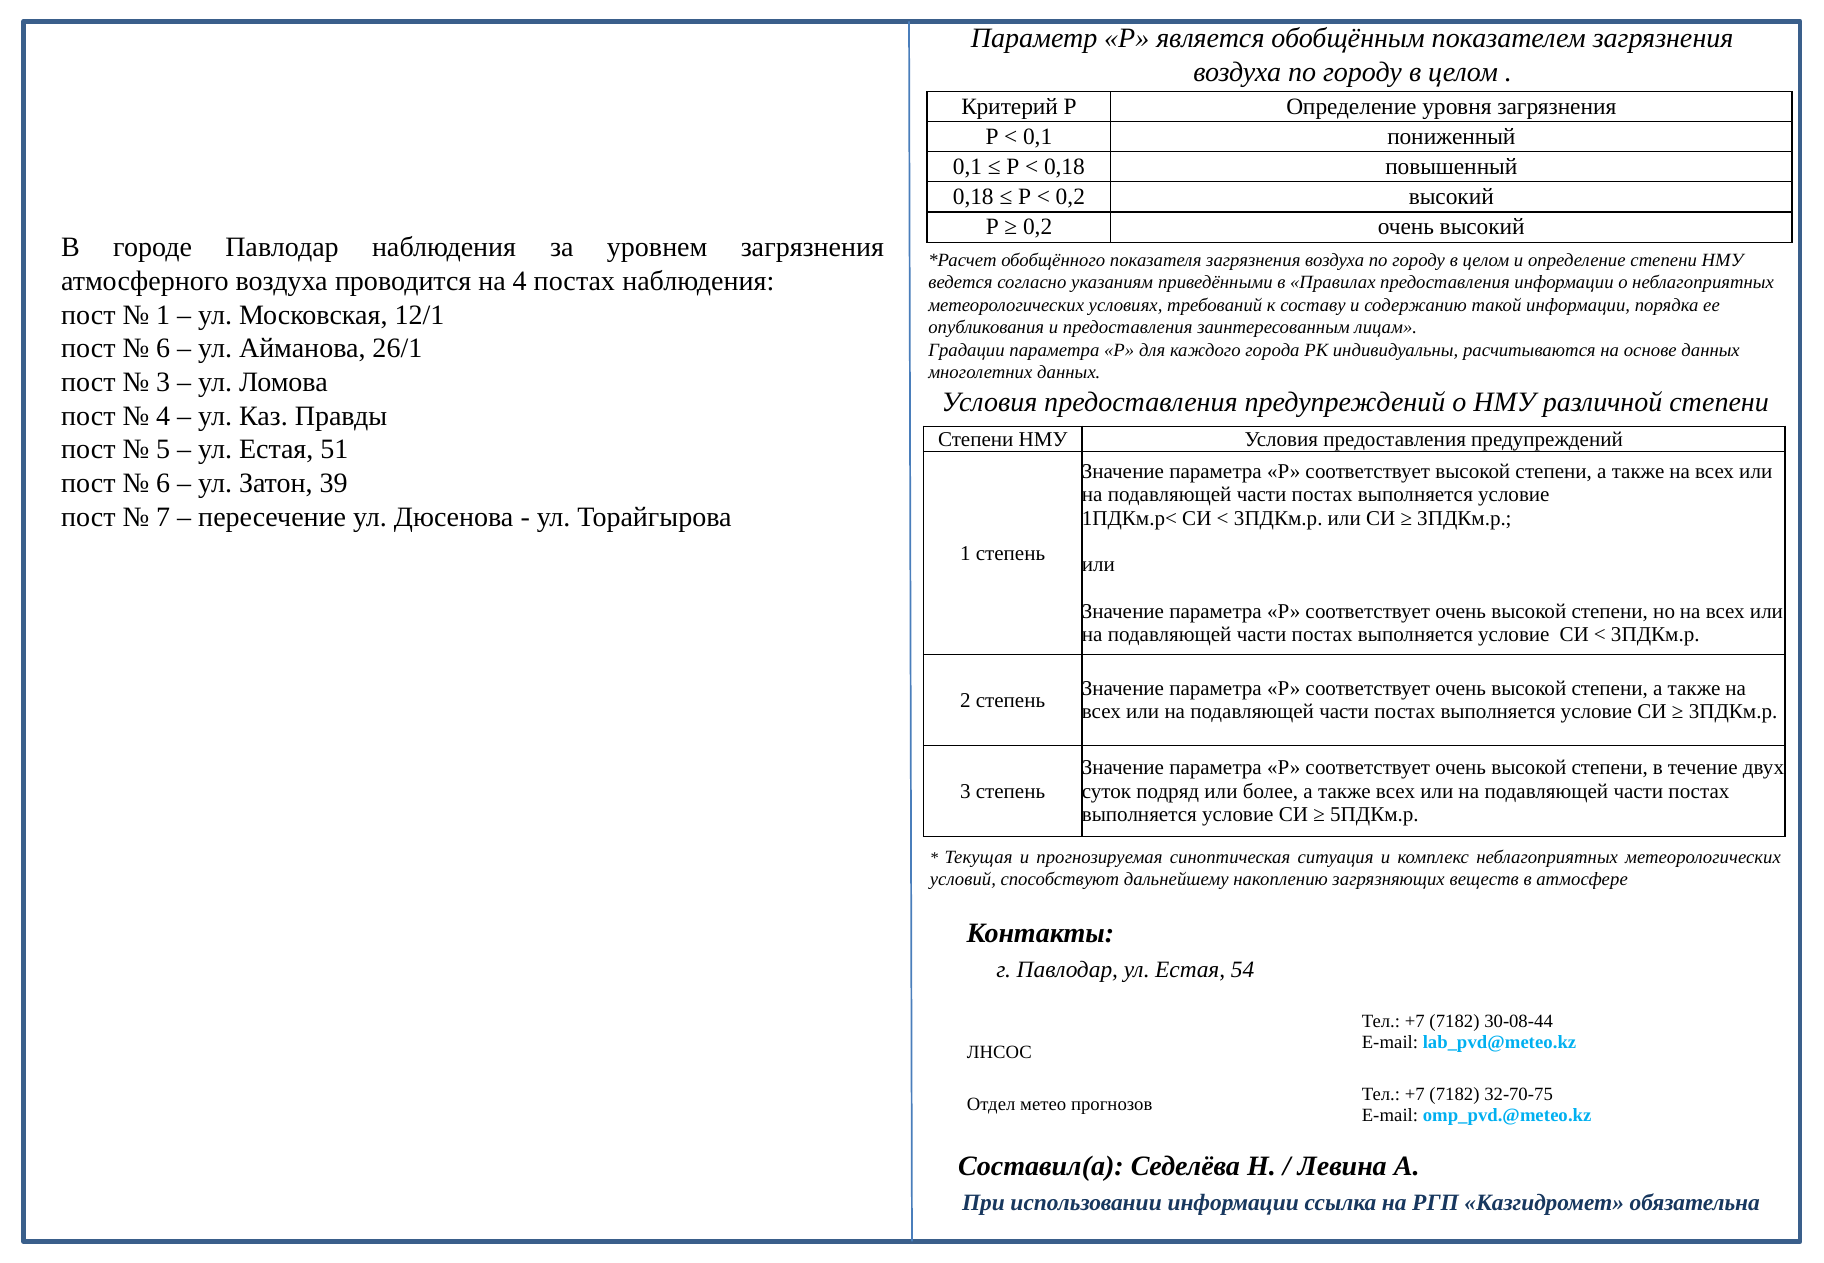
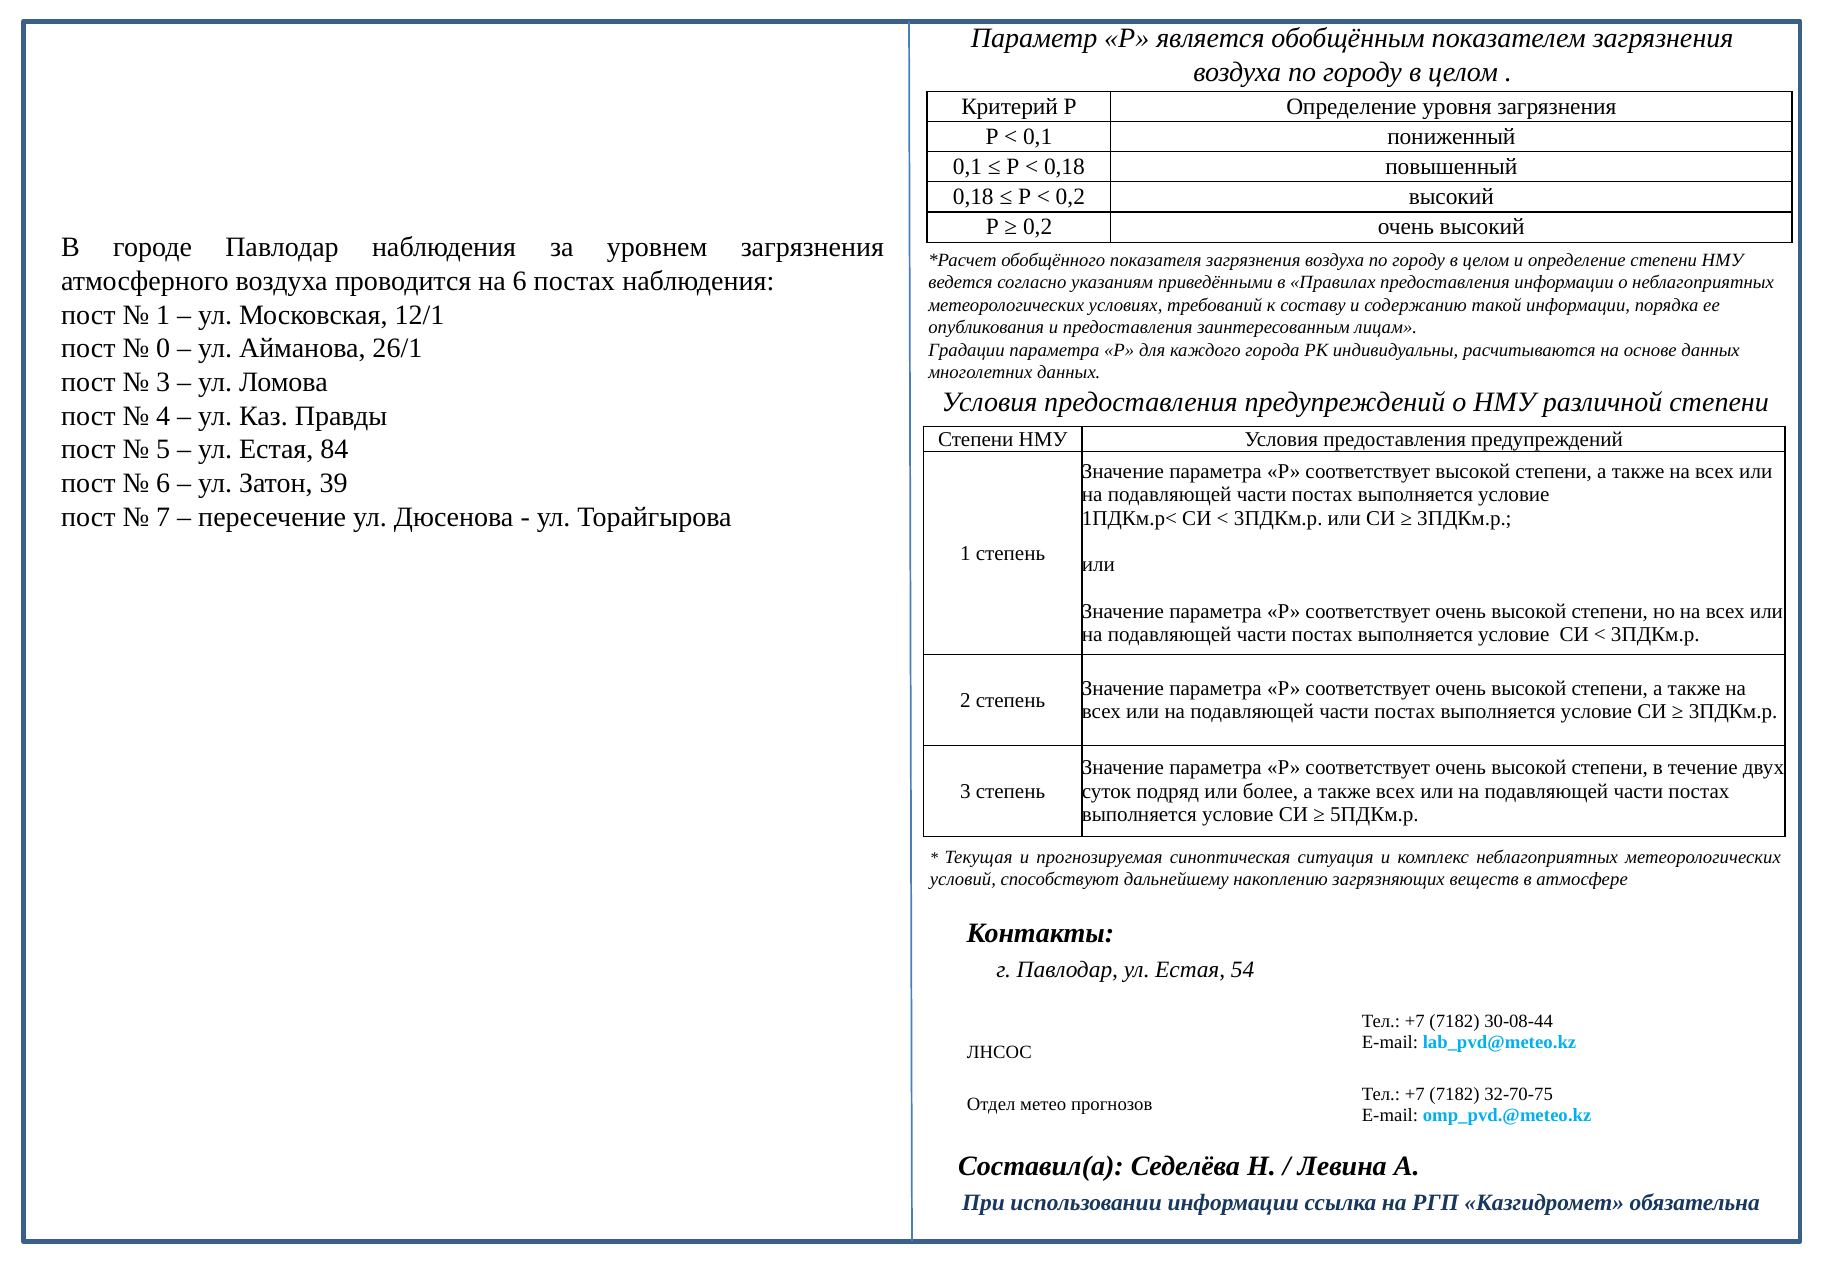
на 4: 4 -> 6 (520, 281)
6: 6 -> 0 (163, 348)
51: 51 -> 84 (334, 449)
